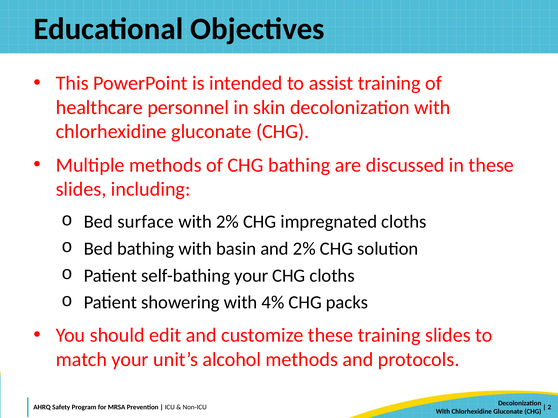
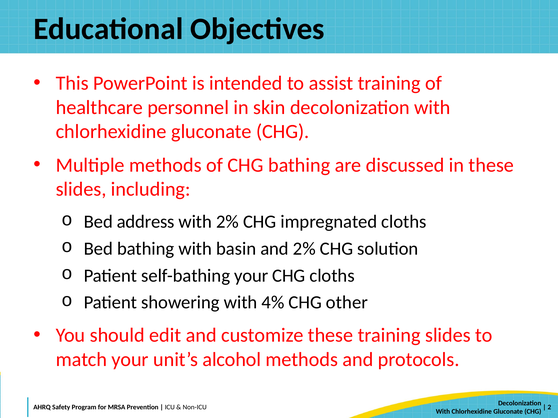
surface: surface -> address (146, 222)
packs: packs -> other (347, 303)
